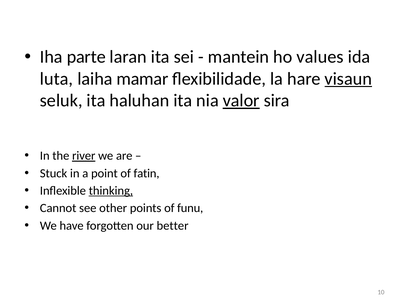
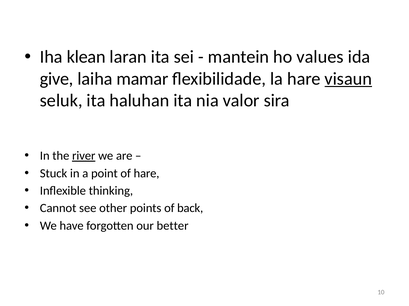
parte: parte -> klean (86, 57)
luta: luta -> give (57, 79)
valor underline: present -> none (241, 101)
of fatin: fatin -> hare (147, 174)
thinking underline: present -> none (111, 191)
funu: funu -> back (190, 209)
